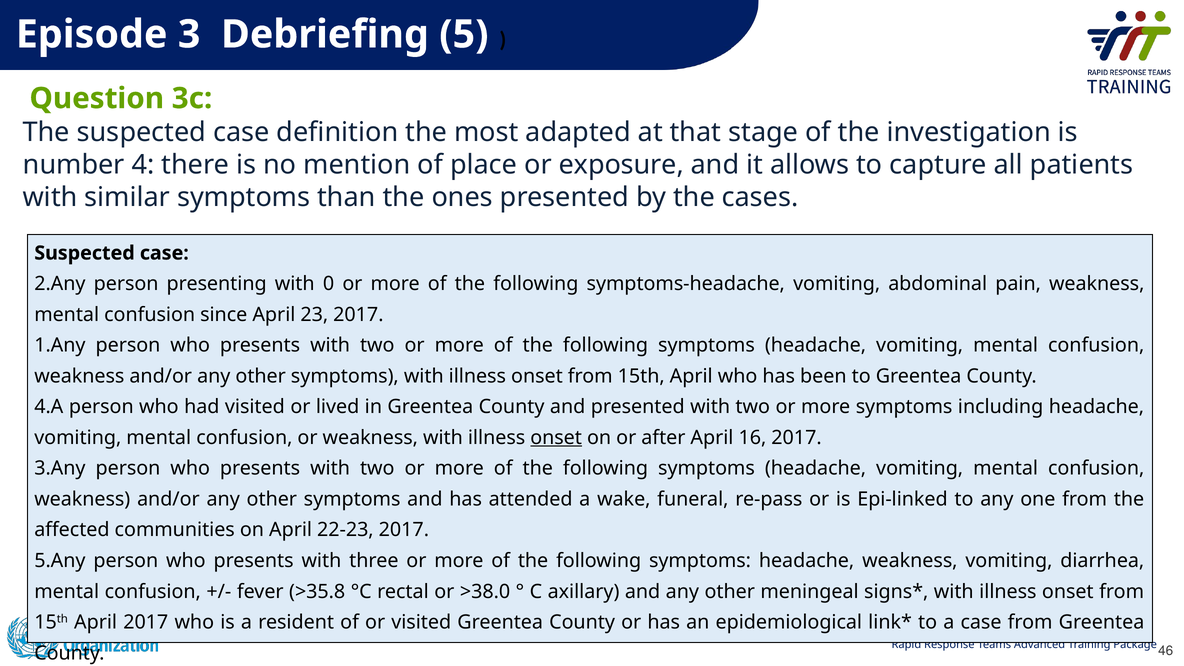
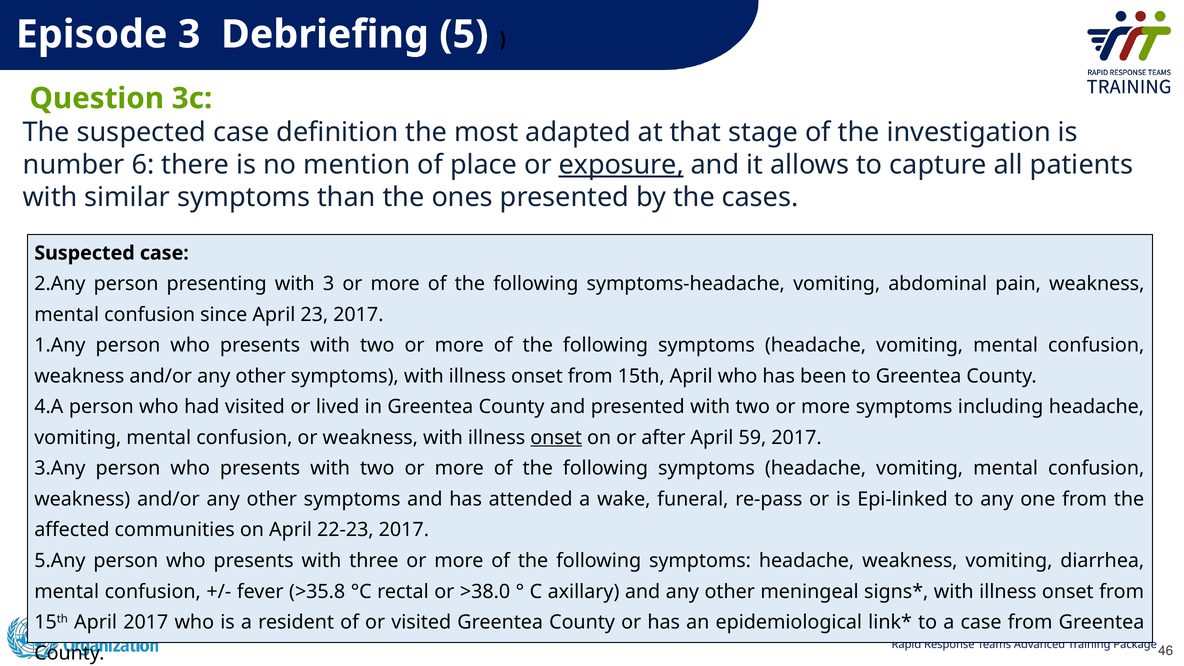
4: 4 -> 6 (143, 165)
exposure underline: none -> present (621, 165)
with 0: 0 -> 3 (329, 284)
16: 16 -> 59 (752, 438)
